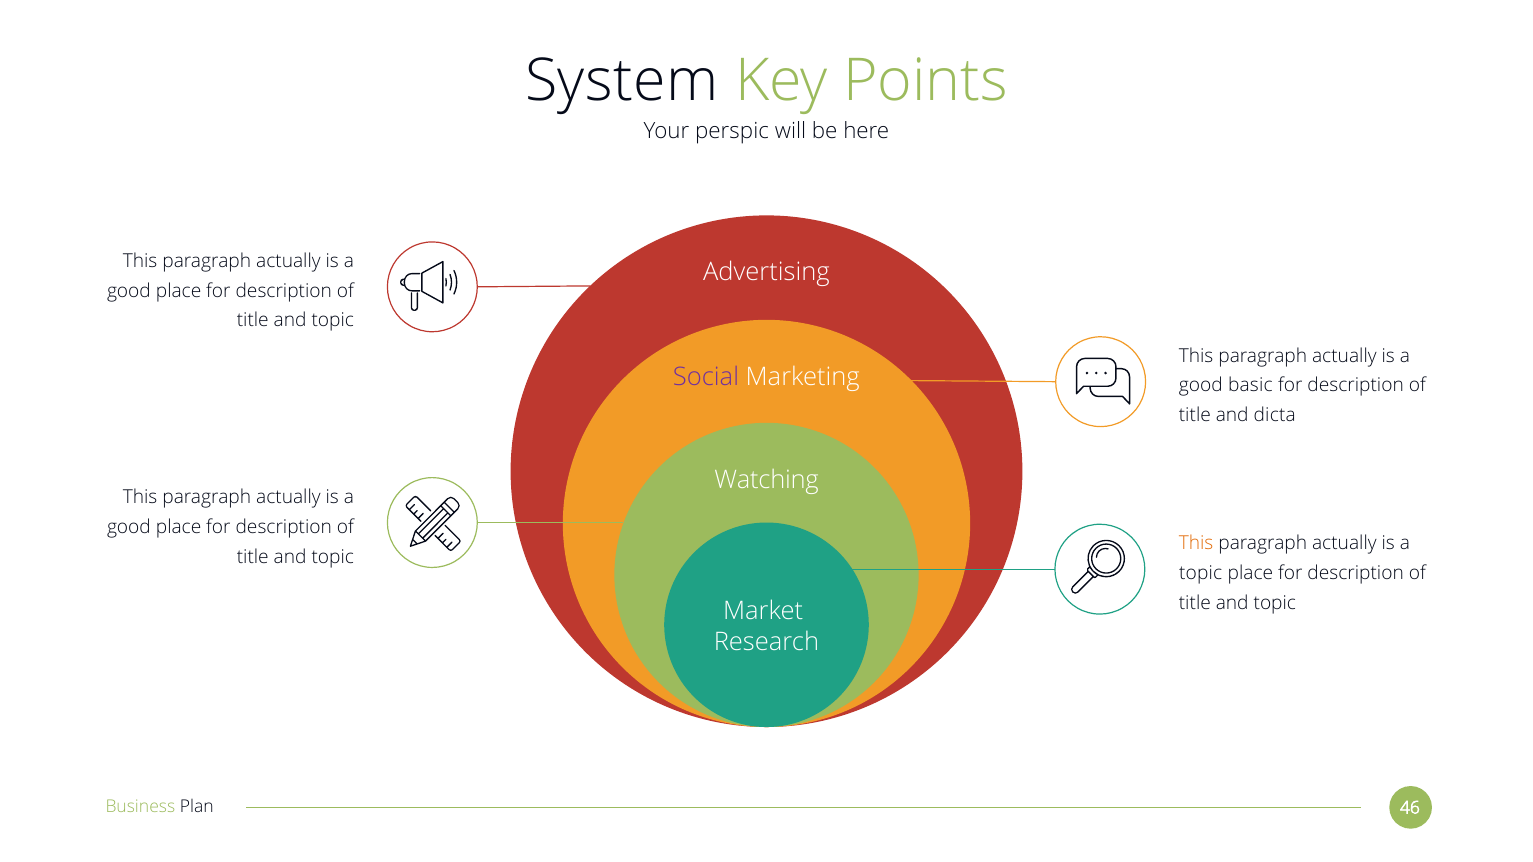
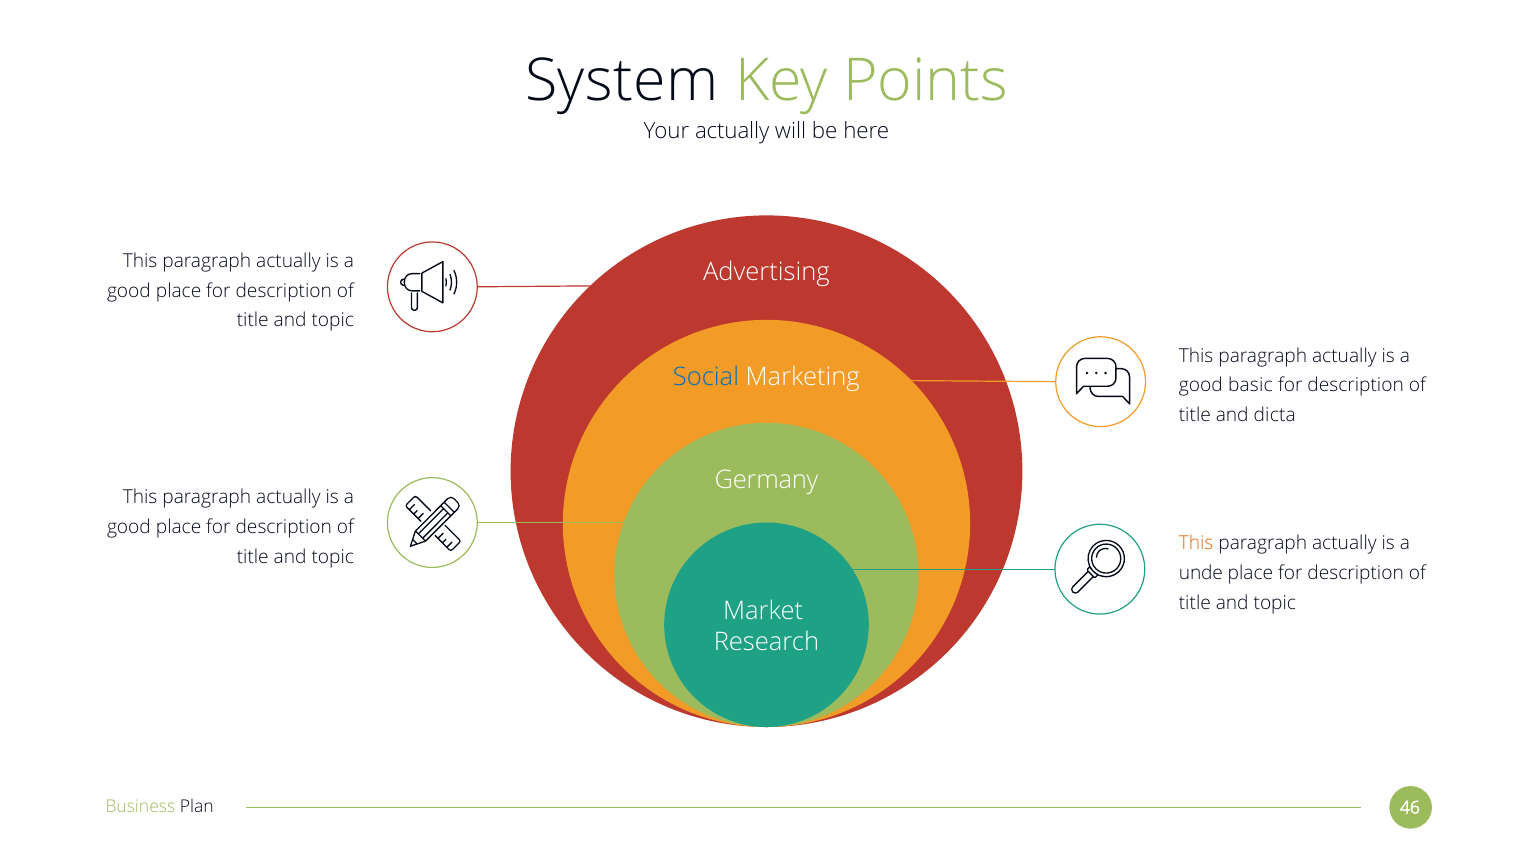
Your perspic: perspic -> actually (732, 132)
Social colour: purple -> blue (706, 377)
Watching: Watching -> Germany (767, 480)
topic: topic -> unde (1201, 573)
